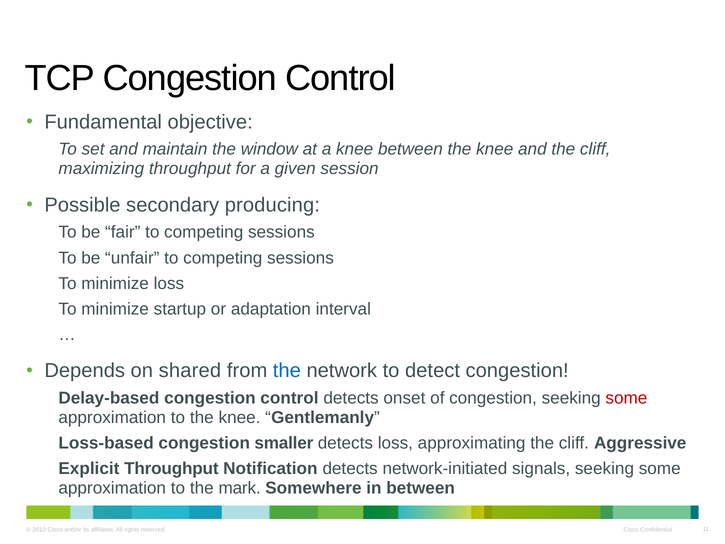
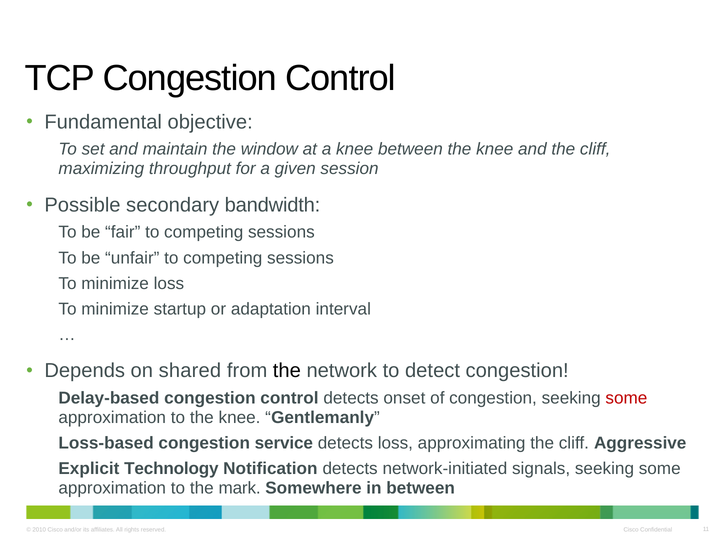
producing: producing -> bandwidth (273, 205)
the colour: blue -> black (287, 371)
smaller: smaller -> service (284, 443)
Explicit Throughput: Throughput -> Technology (171, 469)
